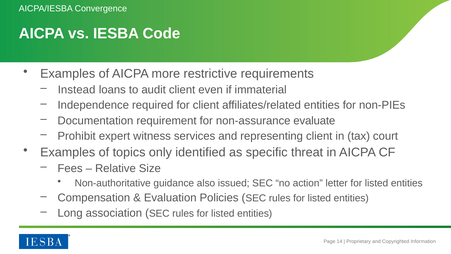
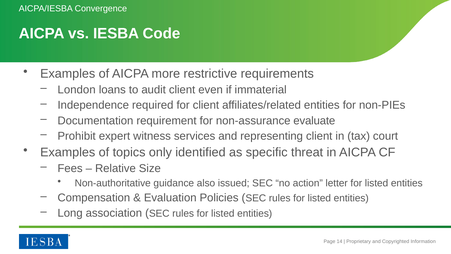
Instead: Instead -> London (77, 90)
